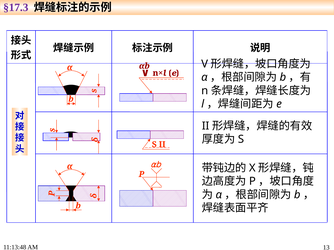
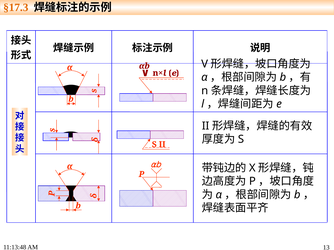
§17.3 colour: purple -> orange (16, 8)
